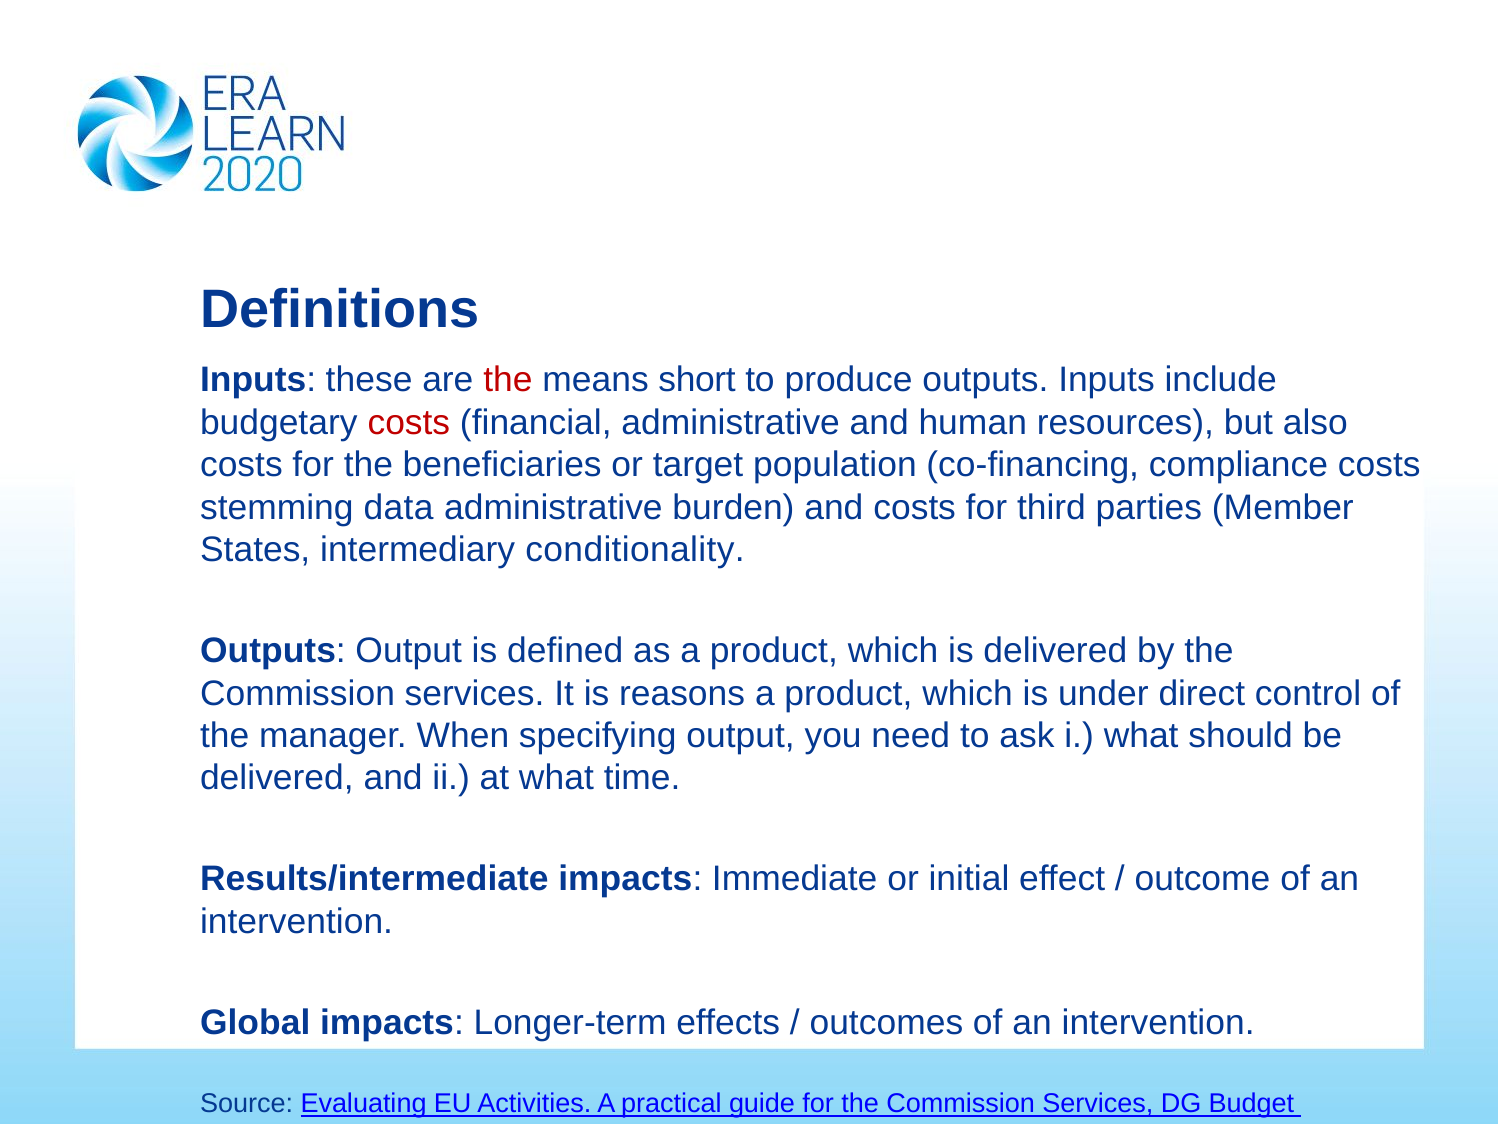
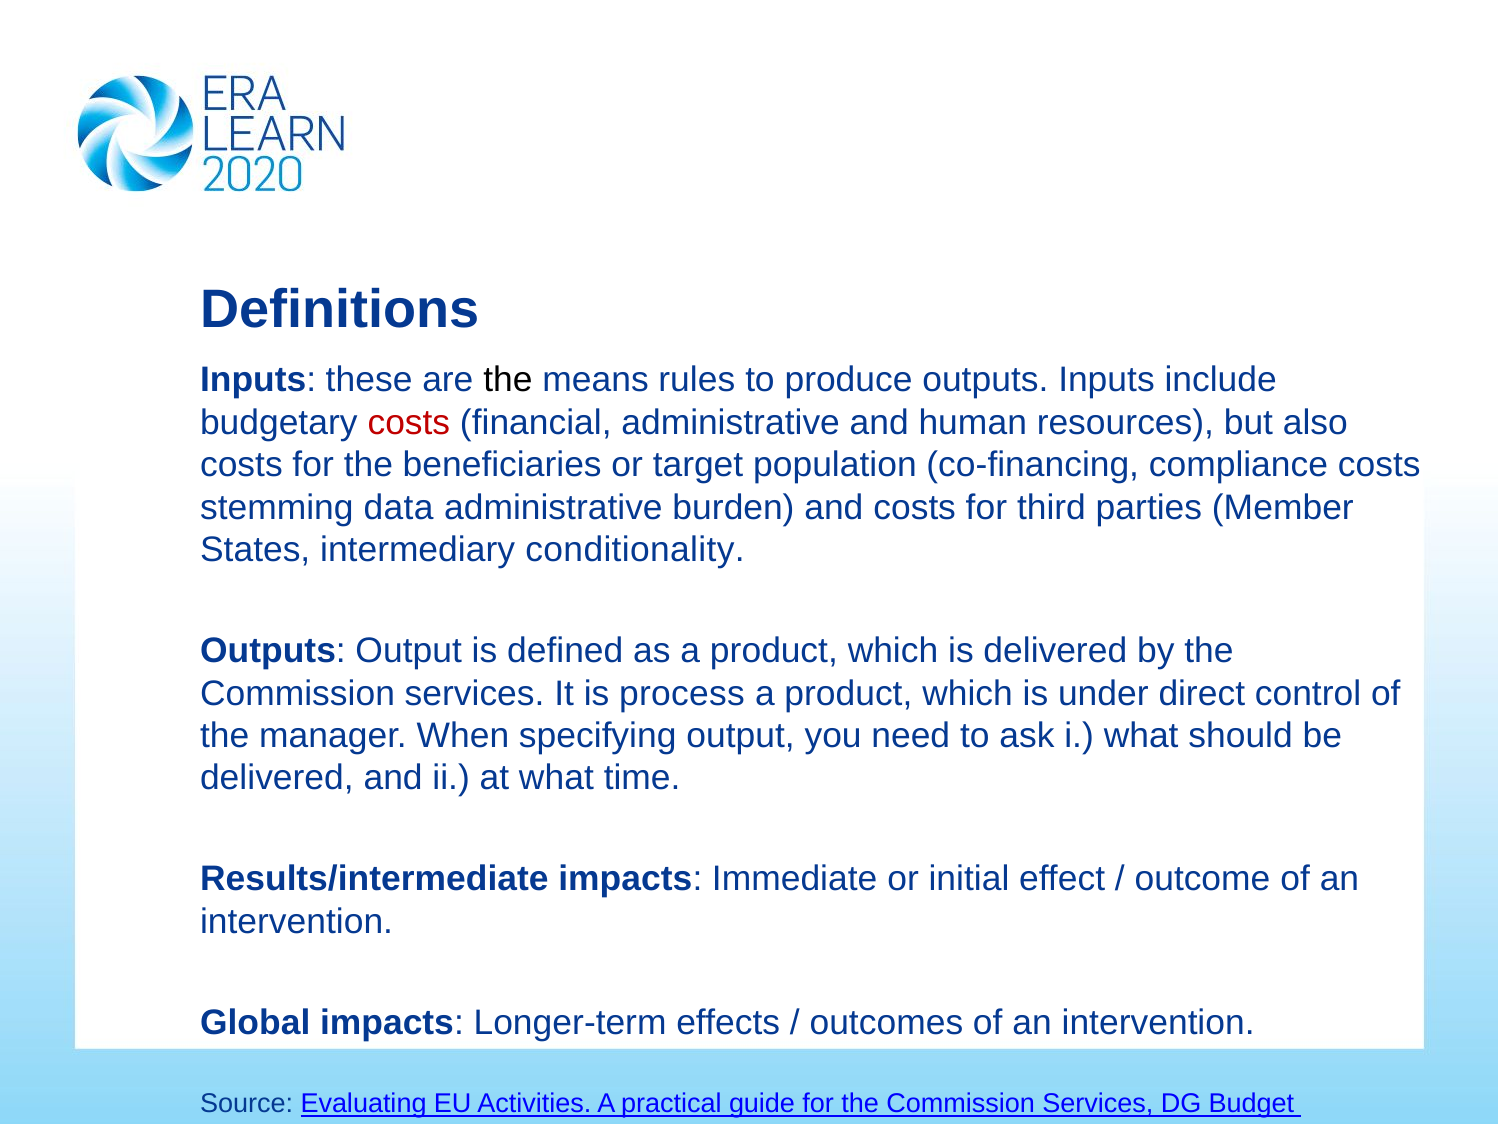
the colour: red -> black (508, 380)
short: short -> rules (697, 380)
reasons: reasons -> process (682, 693)
